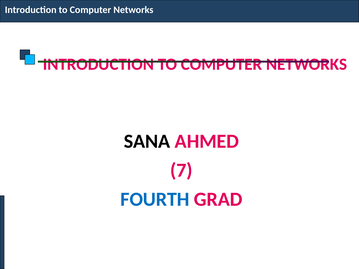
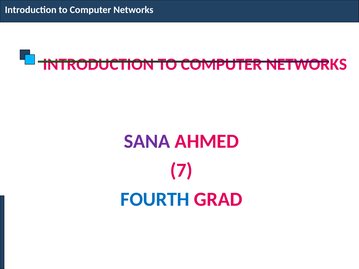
SANA colour: black -> purple (147, 141)
